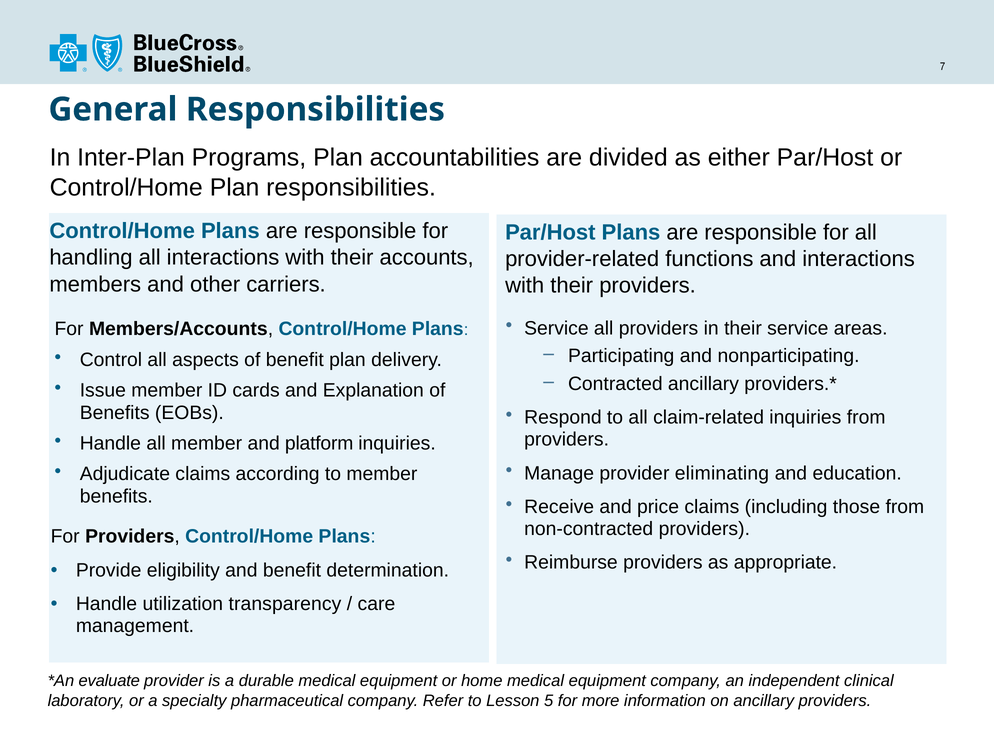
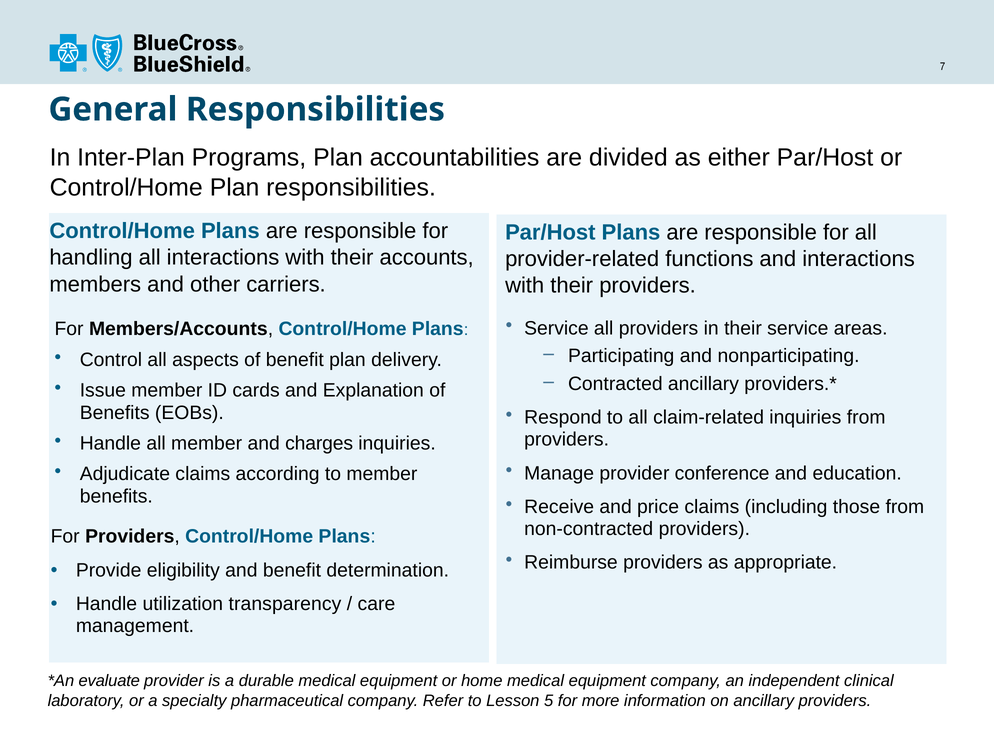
platform: platform -> charges (319, 443)
eliminating: eliminating -> conference (722, 473)
